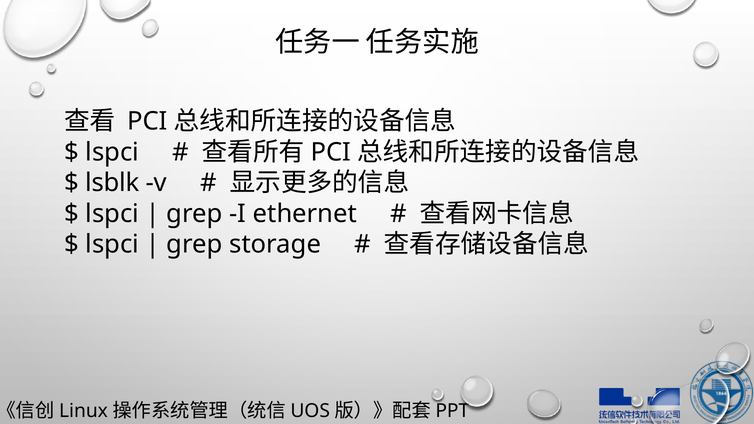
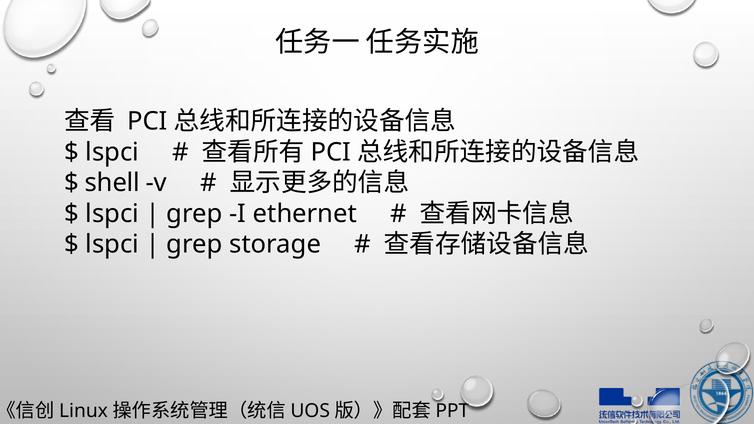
lsblk: lsblk -> shell (112, 183)
